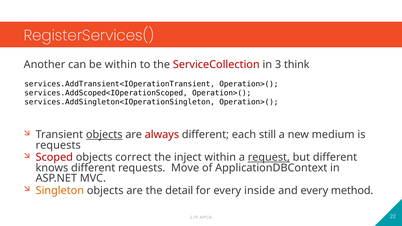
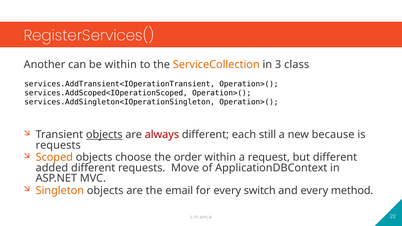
ServiceCollection colour: red -> orange (216, 65)
think: think -> class (297, 65)
medium: medium -> because (333, 135)
Scoped colour: red -> orange (54, 157)
correct: correct -> choose (133, 157)
inject: inject -> order (188, 157)
request underline: present -> none (269, 157)
knows: knows -> added (52, 168)
detail: detail -> email (179, 191)
inside: inside -> switch (260, 191)
